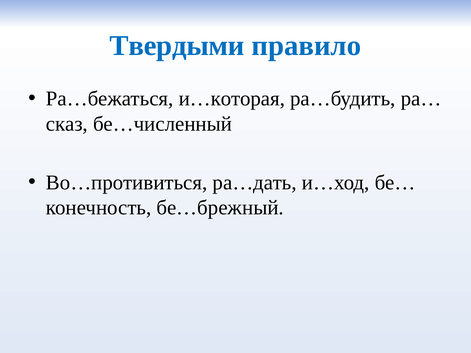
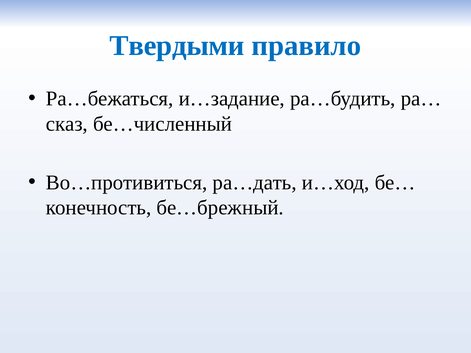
и…которая: и…которая -> и…задание (232, 99)
